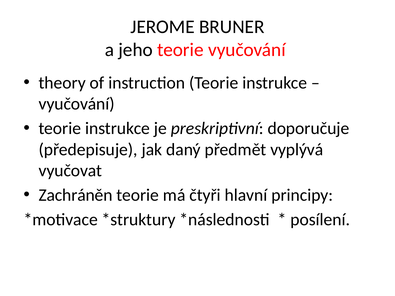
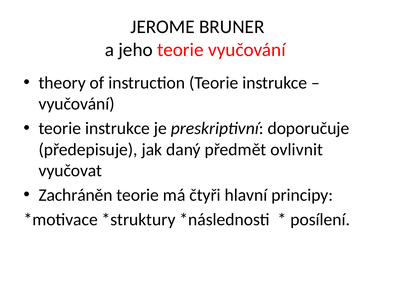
vyplývá: vyplývá -> ovlivnit (297, 150)
